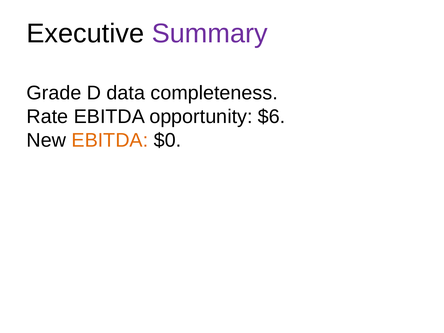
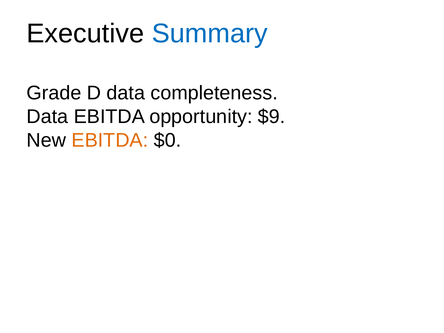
Summary colour: purple -> blue (210, 34)
Rate: Rate -> Data (47, 117)
$6: $6 -> $9 (272, 117)
